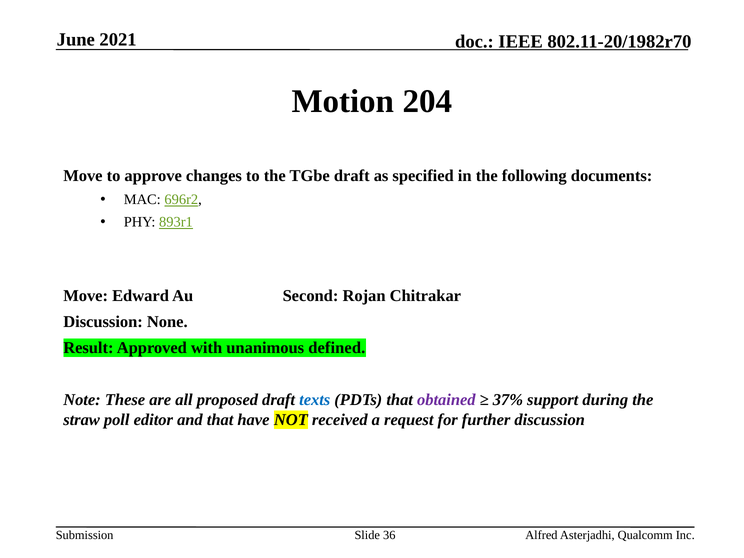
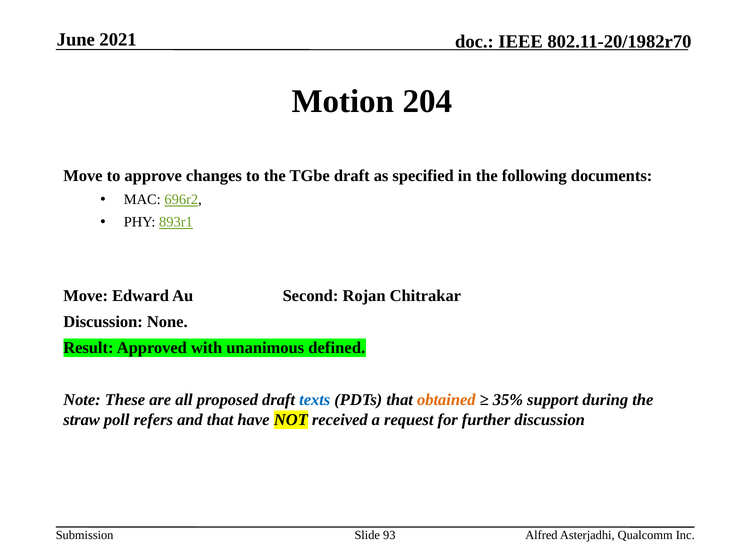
obtained colour: purple -> orange (446, 400)
37%: 37% -> 35% (508, 400)
editor: editor -> refers (153, 420)
36: 36 -> 93 (389, 535)
